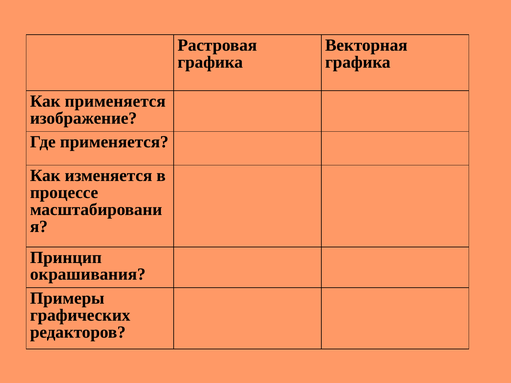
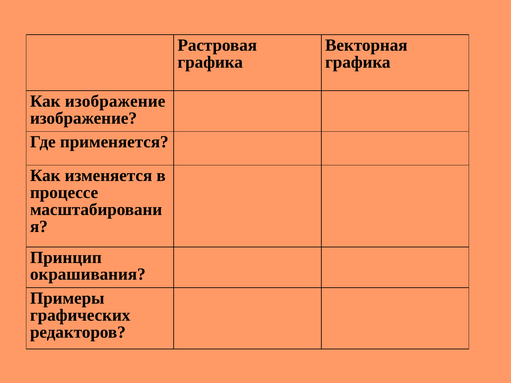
Как применяется: применяется -> изображение (115, 101)
